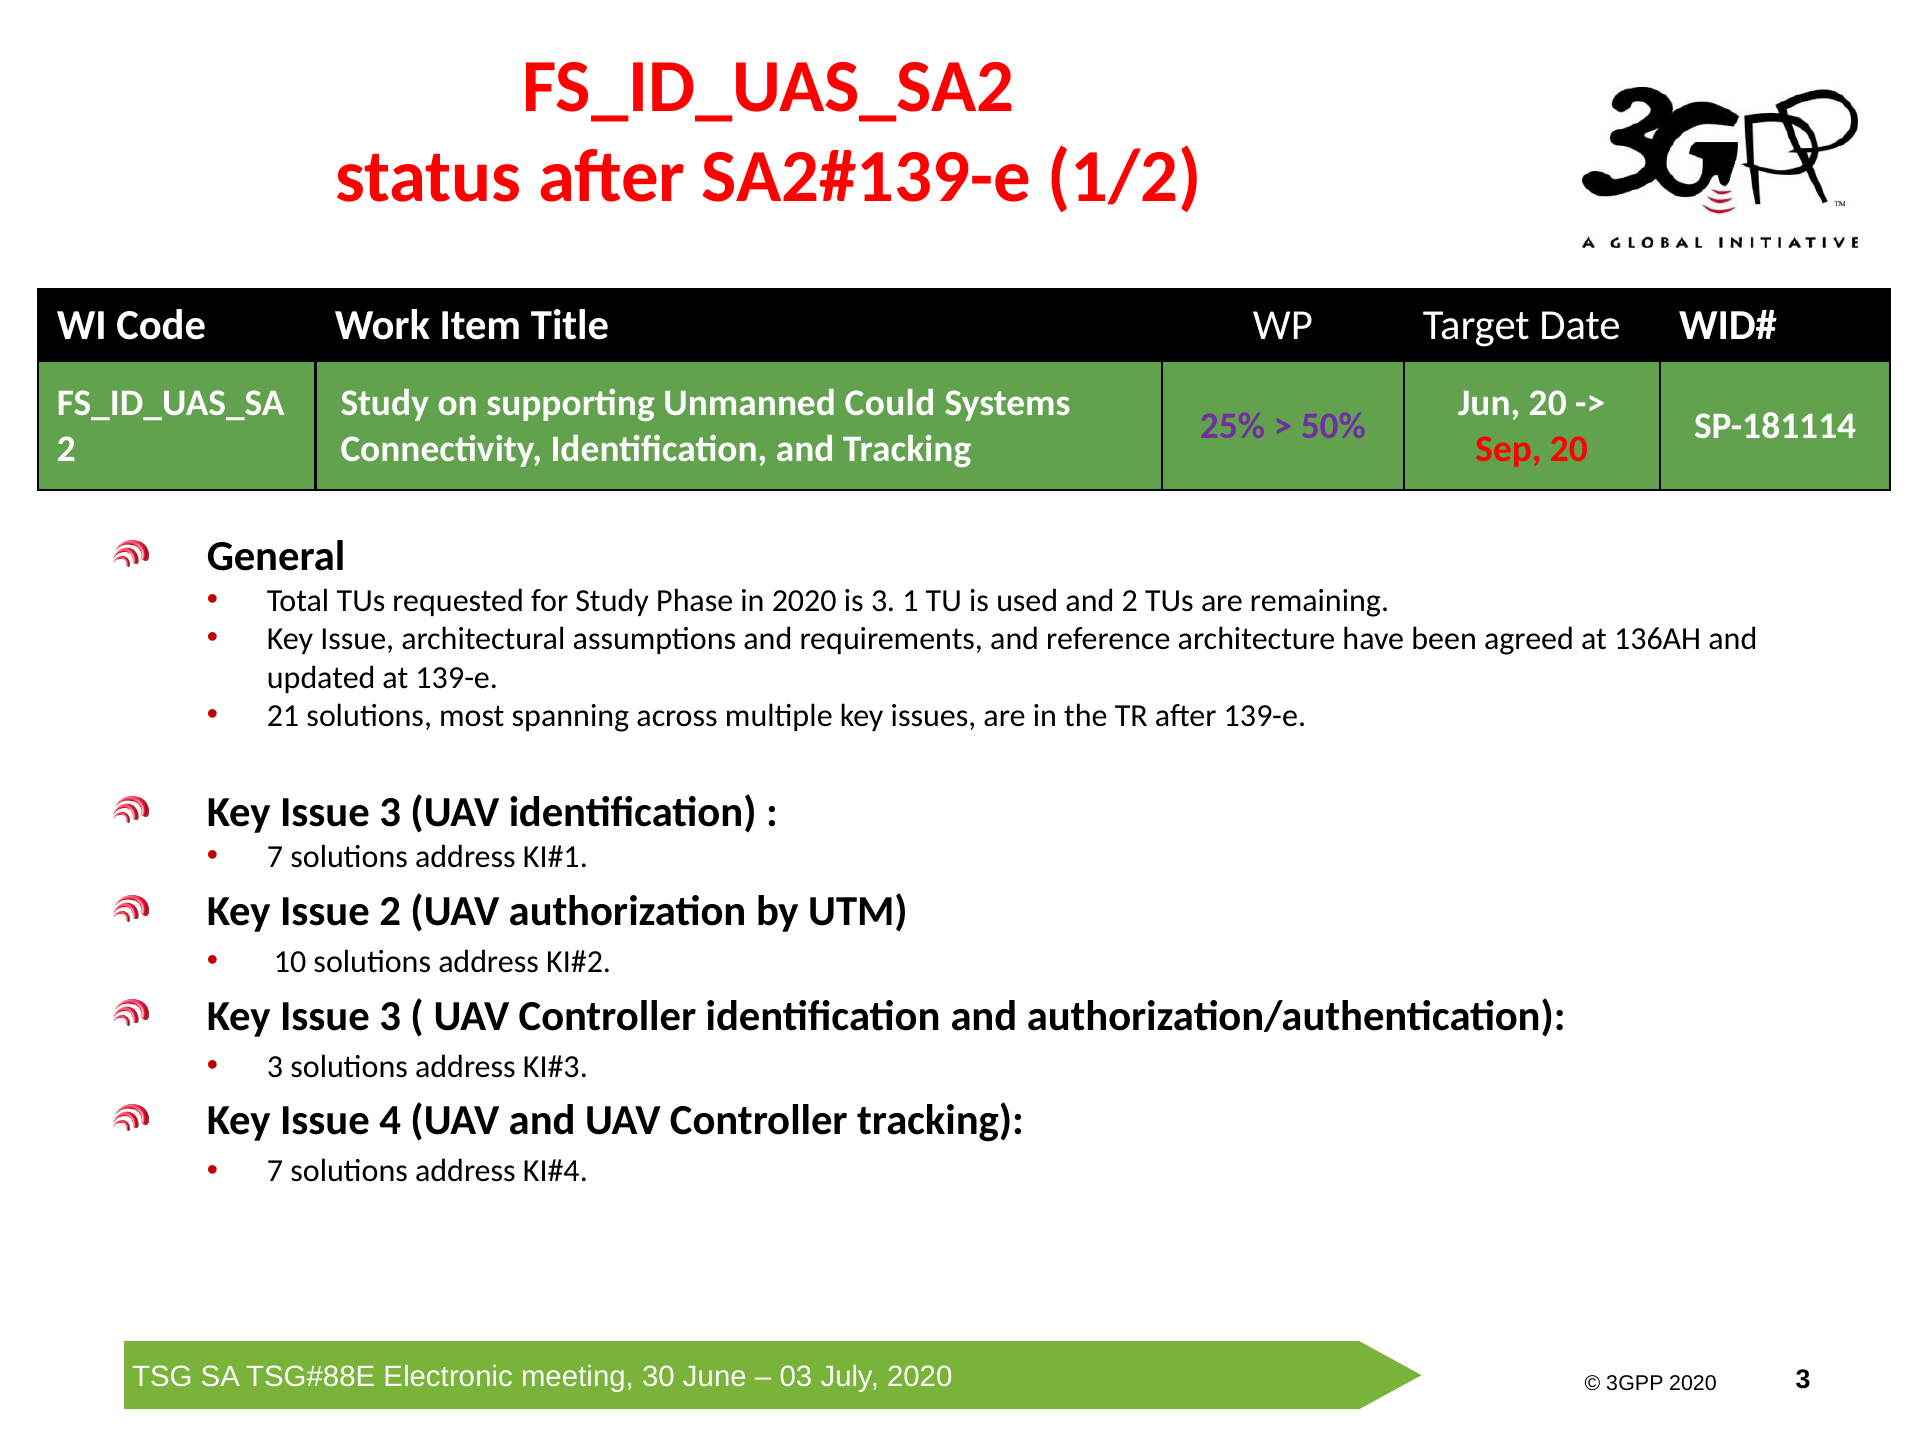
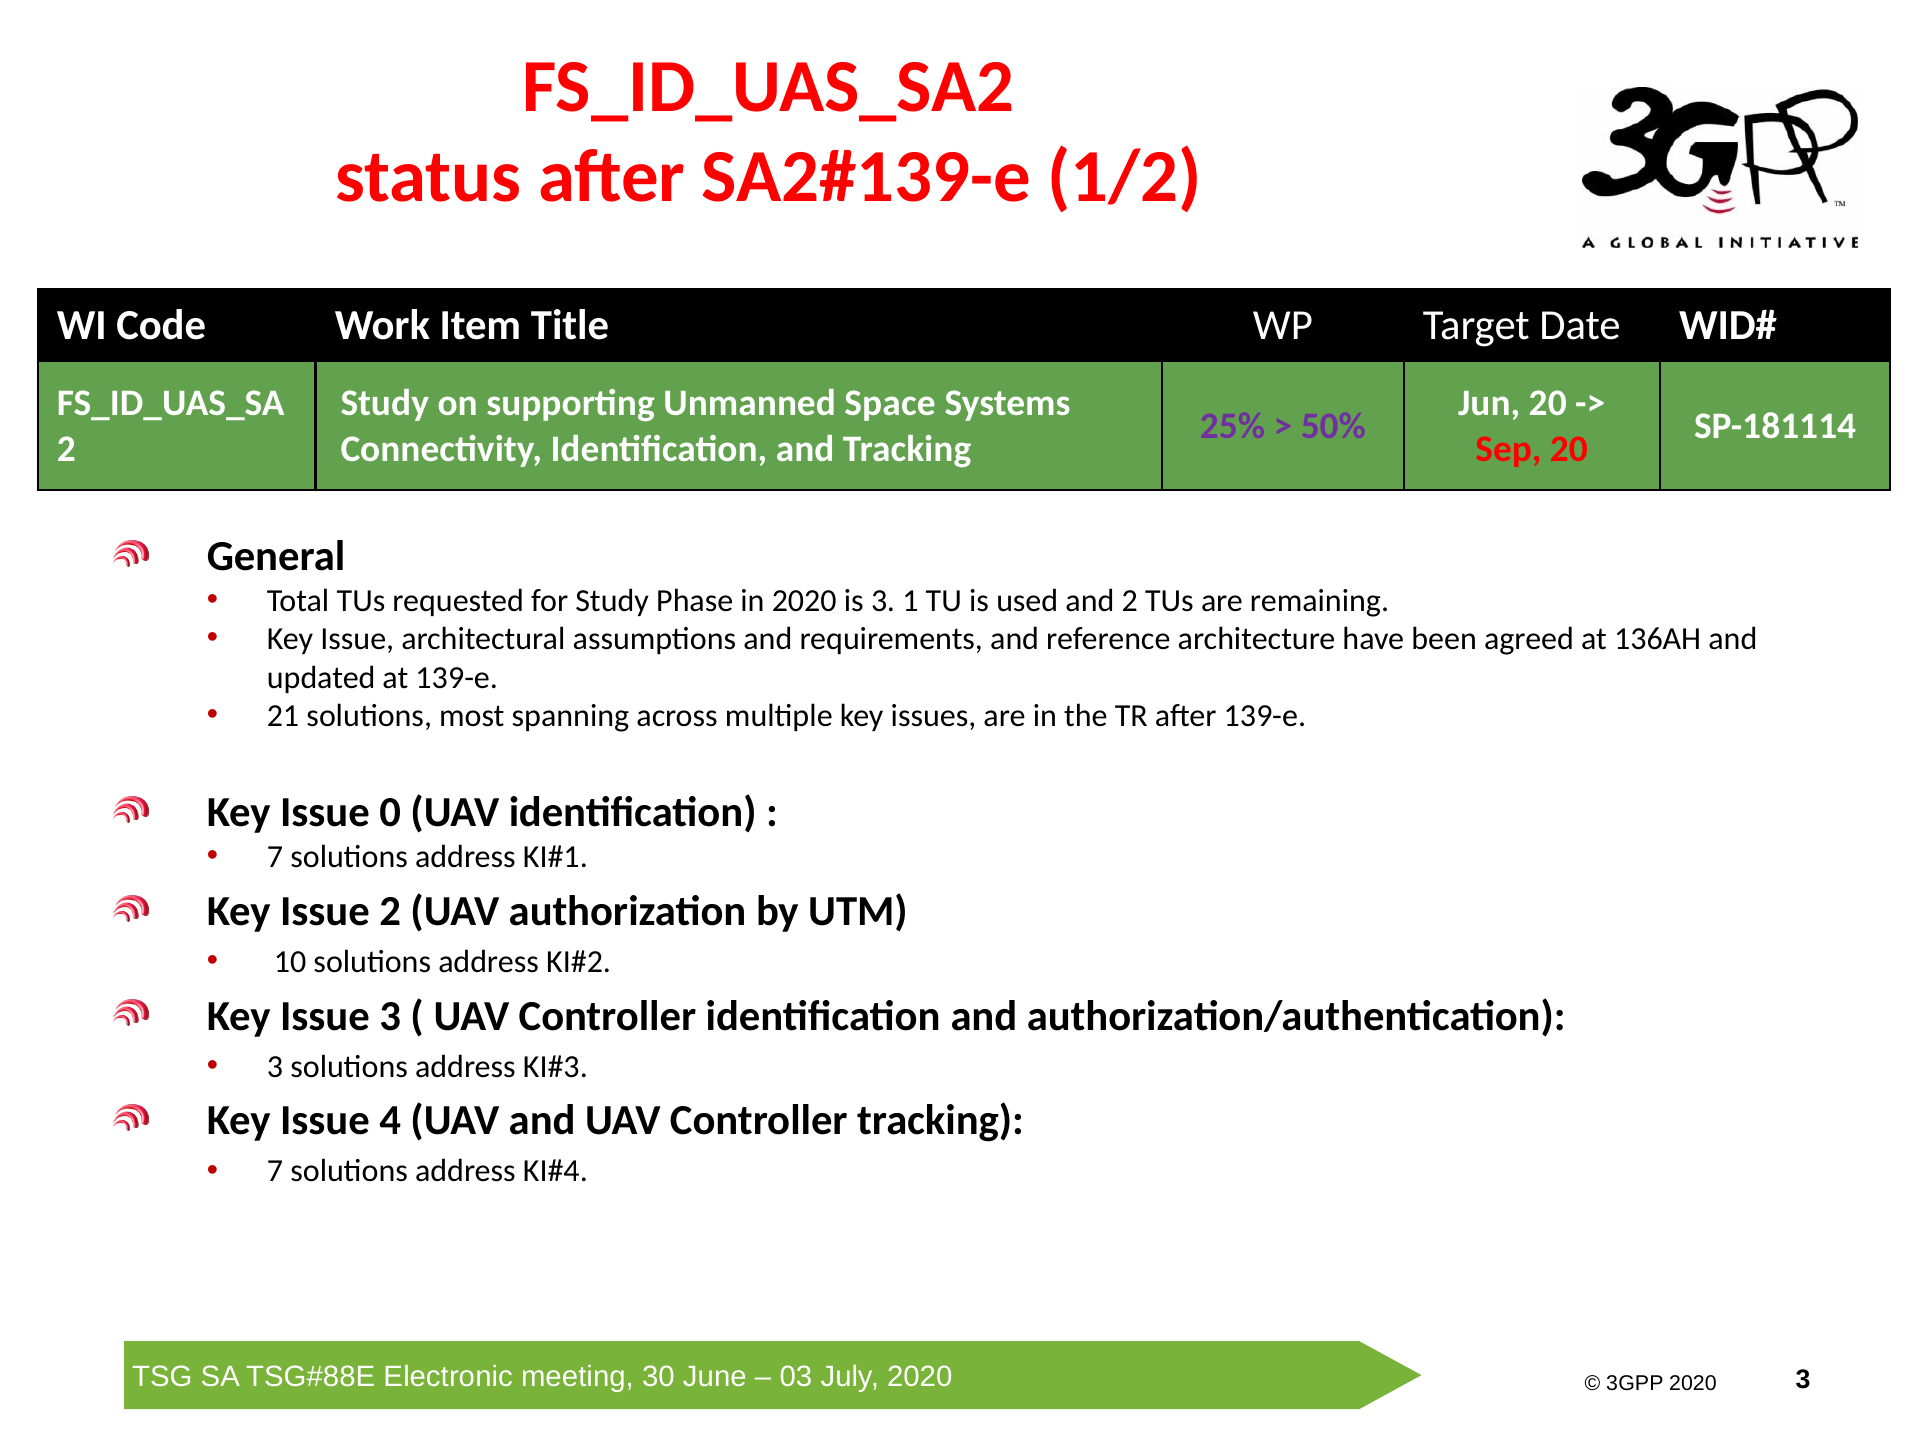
Could: Could -> Space (890, 403)
3: 3 -> 0 (390, 812)
